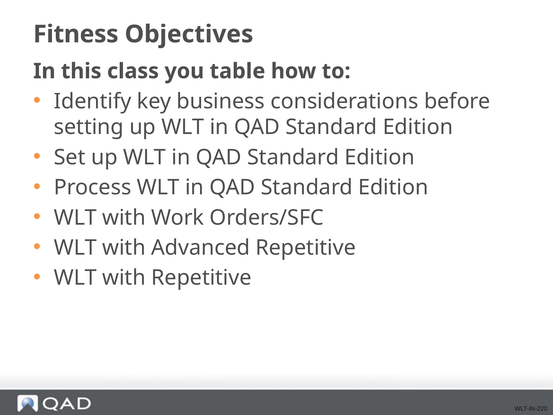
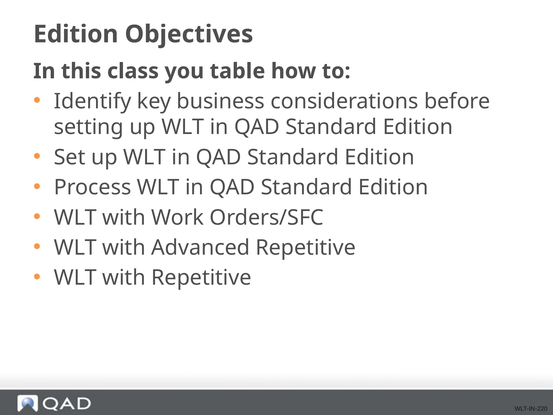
Fitness: Fitness -> Edition (76, 34)
